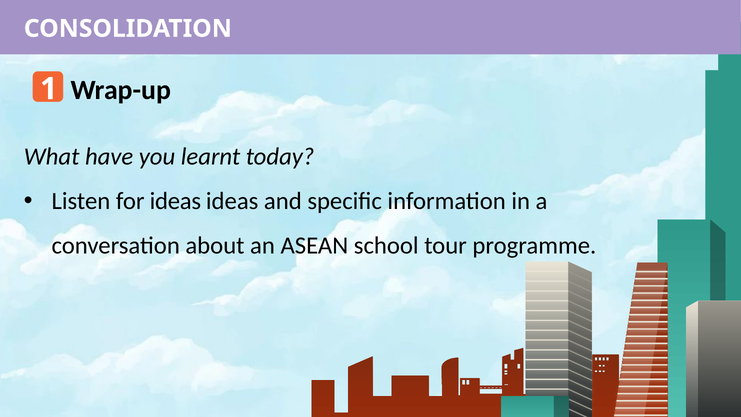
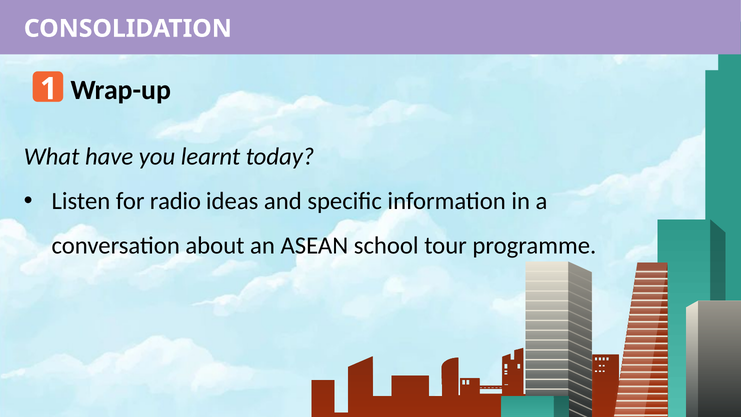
for ideas: ideas -> radio (175, 201)
